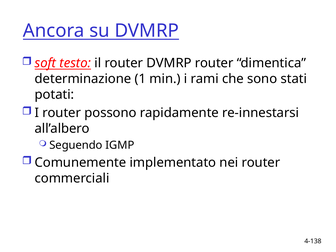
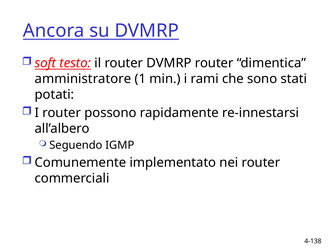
determinazione: determinazione -> amministratore (83, 79)
